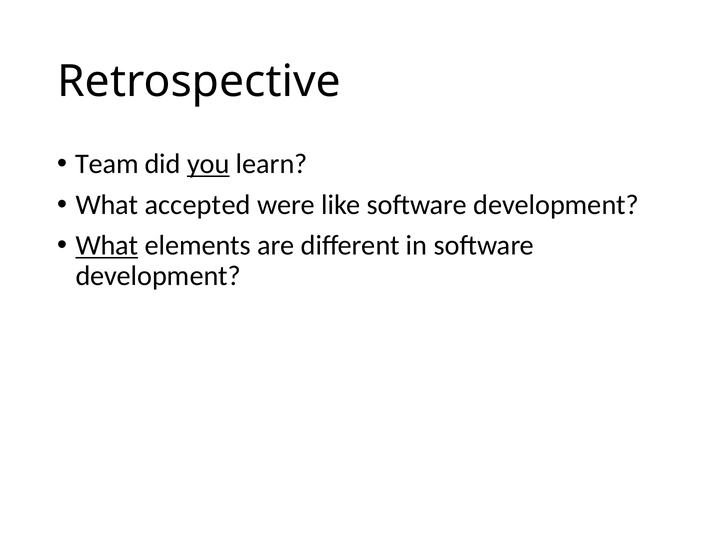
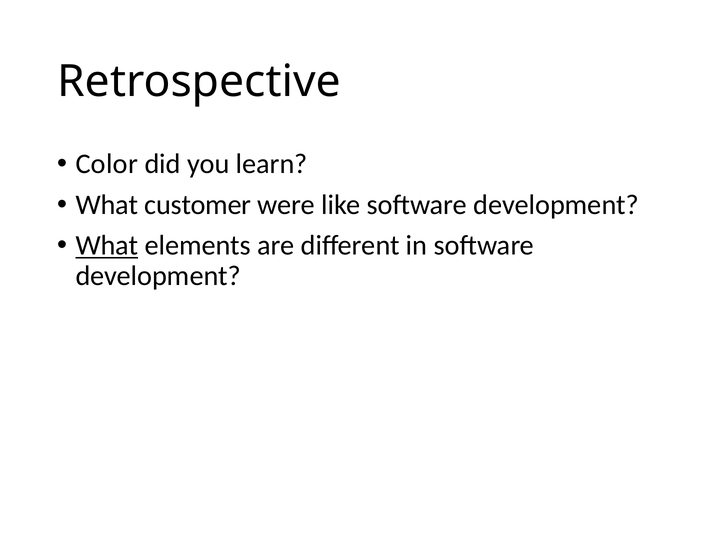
Team: Team -> Color (107, 164)
you underline: present -> none (208, 164)
accepted: accepted -> customer (198, 205)
